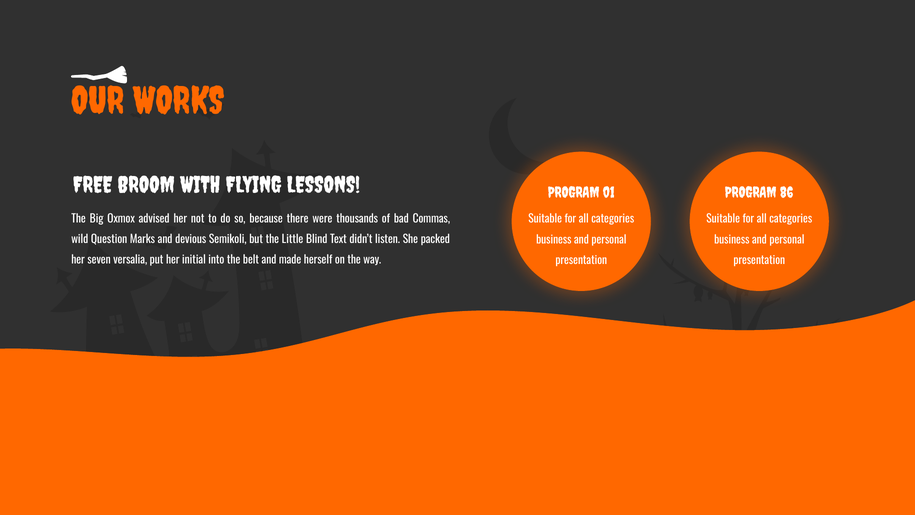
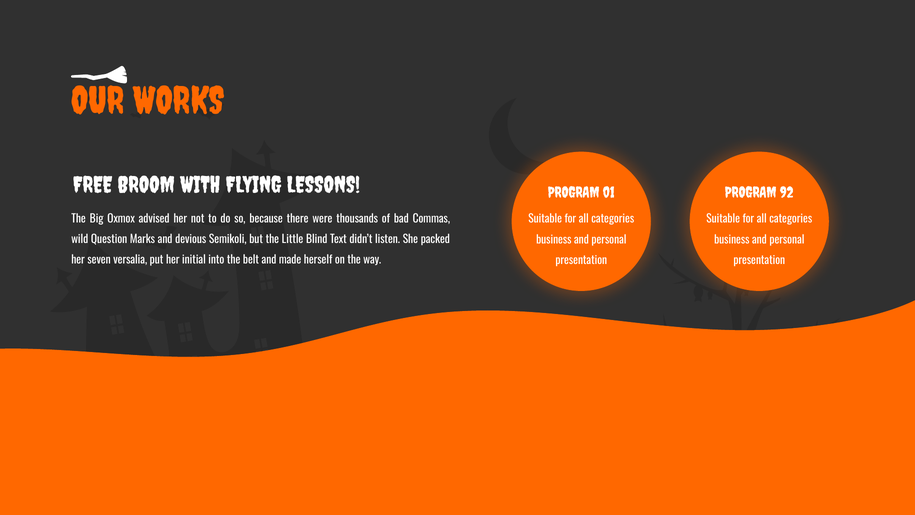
86: 86 -> 92 (787, 193)
